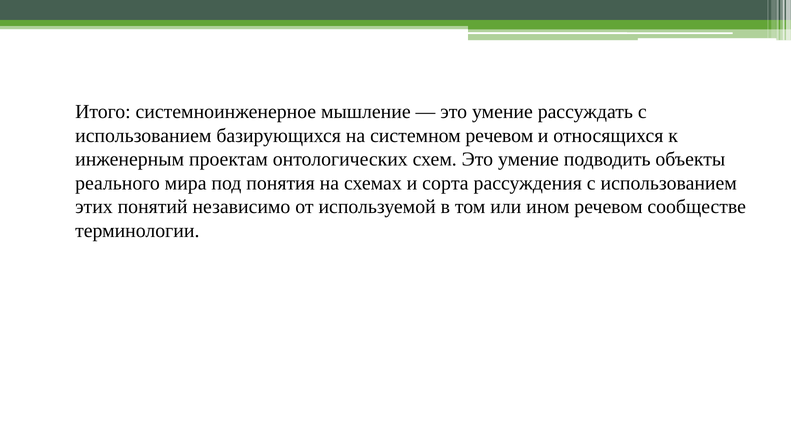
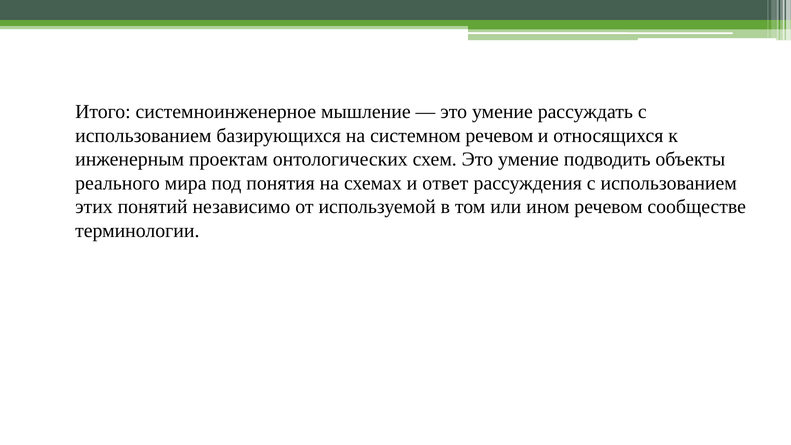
сорта: сорта -> ответ (445, 183)
